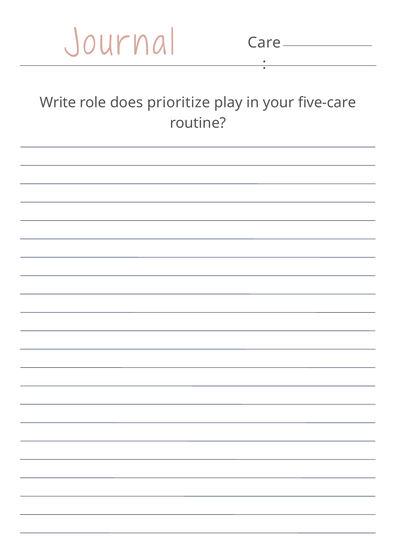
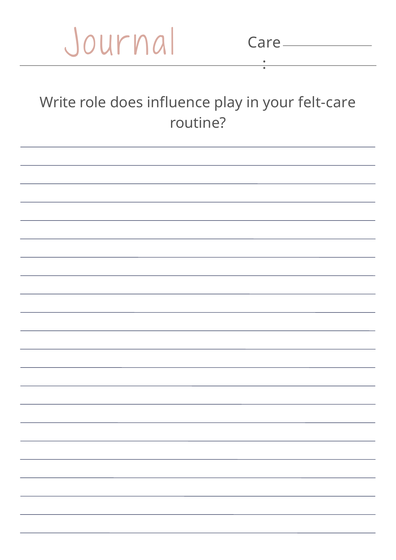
prioritize: prioritize -> influence (179, 103)
five-care: five-care -> felt-care (327, 103)
